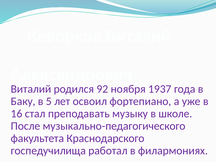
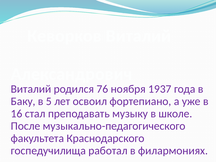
92: 92 -> 76 (102, 89)
